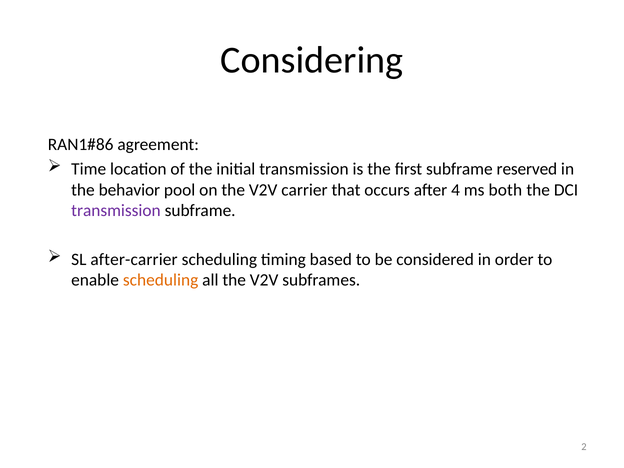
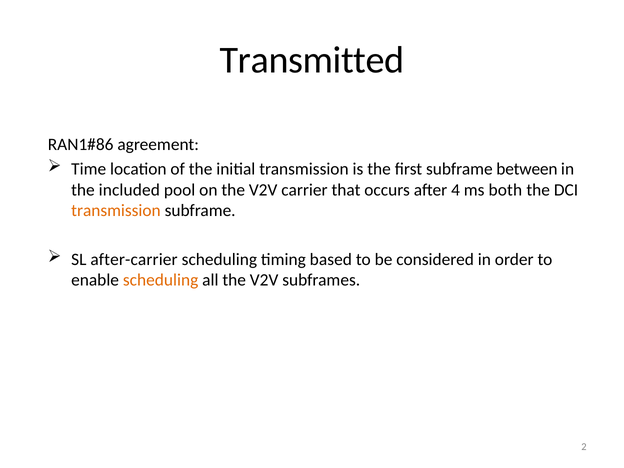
Considering: Considering -> Transmitted (312, 60)
reserved: reserved -> between (527, 169)
behavior: behavior -> included (129, 190)
transmission colour: purple -> orange (116, 211)
